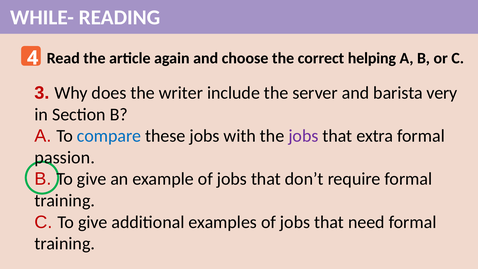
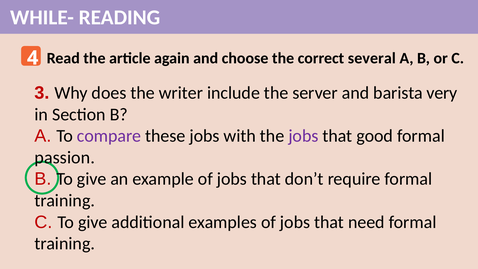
helping: helping -> several (372, 58)
compare colour: blue -> purple (109, 136)
extra: extra -> good (375, 136)
